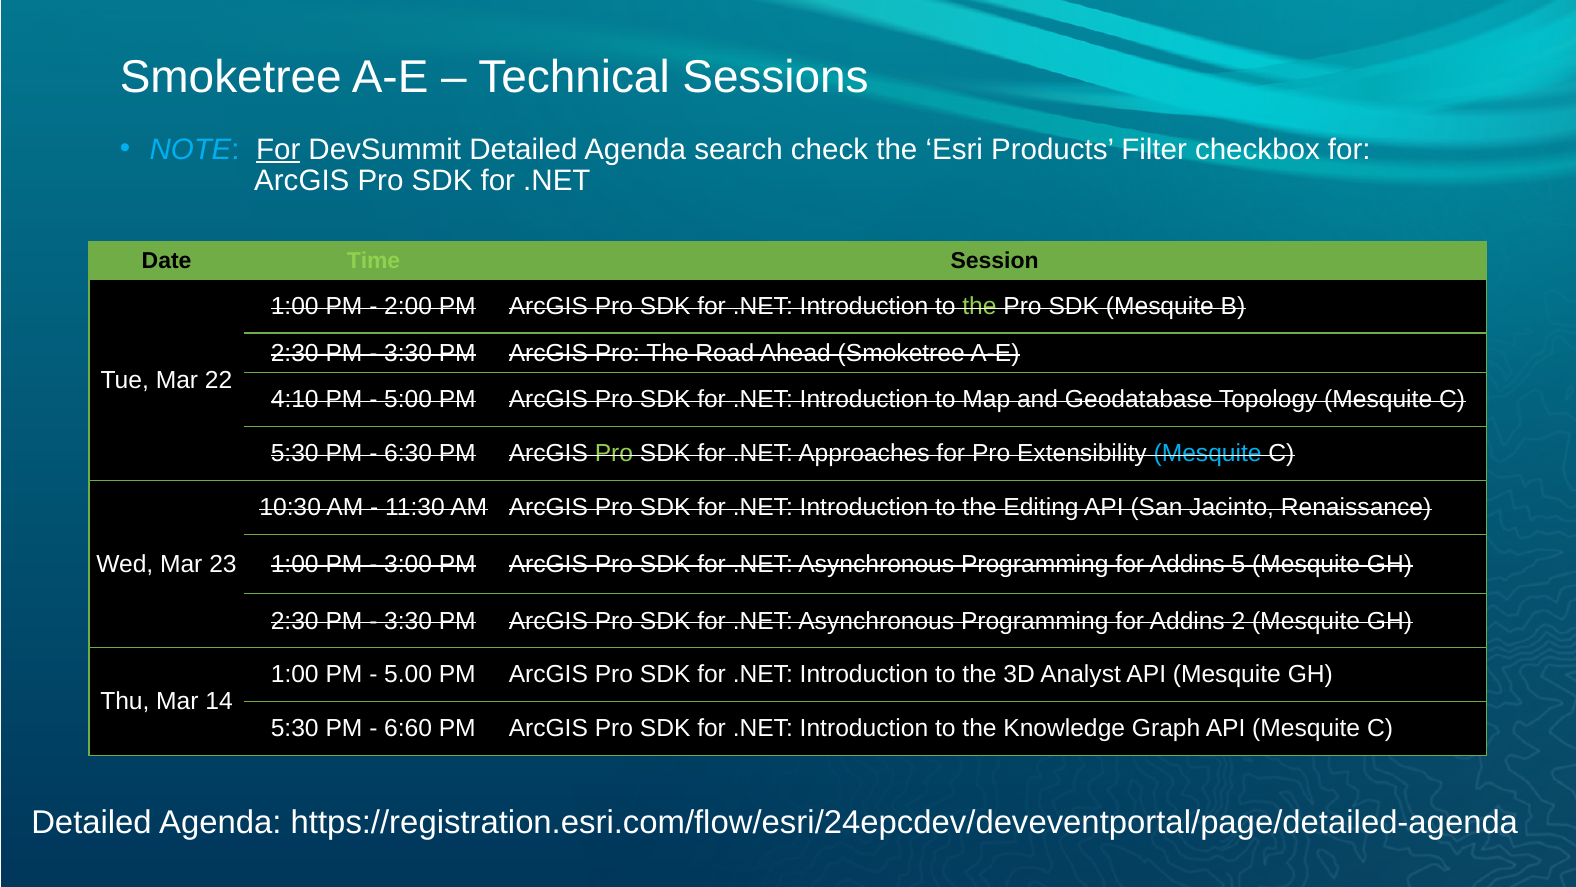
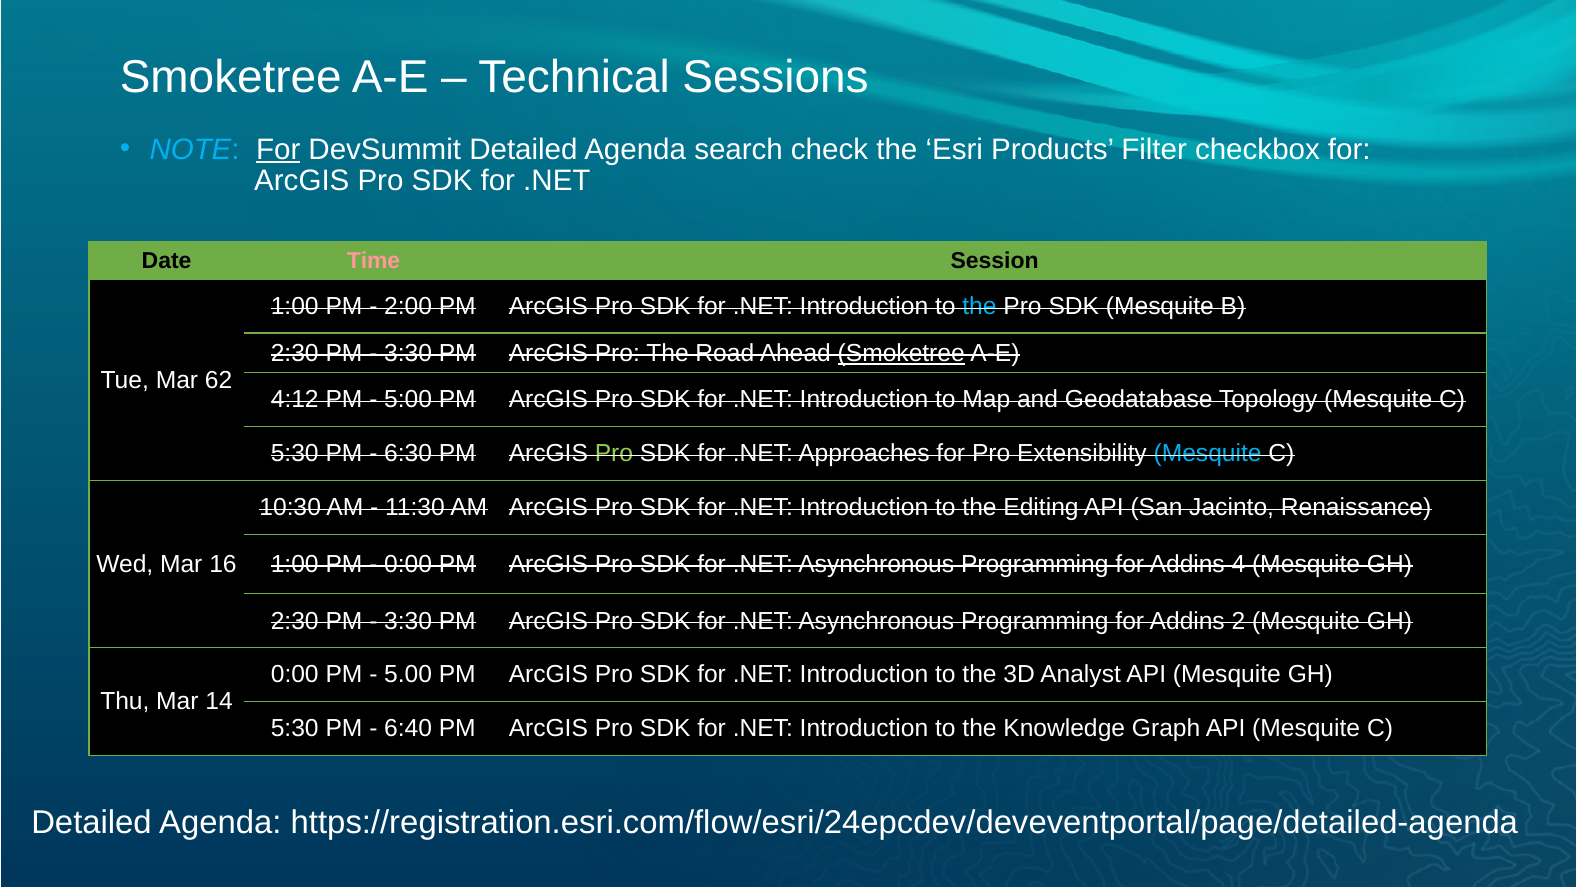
Time colour: light green -> pink (374, 261)
the colour: light green -> light blue (979, 306)
Smoketree underline: none -> present (901, 353)
22: 22 -> 62 (219, 380)
4:10: 4:10 -> 4:12 (295, 400)
23: 23 -> 16 (223, 564)
3:00: 3:00 -> 0:00 (408, 564)
5: 5 -> 4 (1239, 564)
1:00: 1:00 -> 0:00 (295, 674)
6:60: 6:60 -> 6:40 (408, 728)
